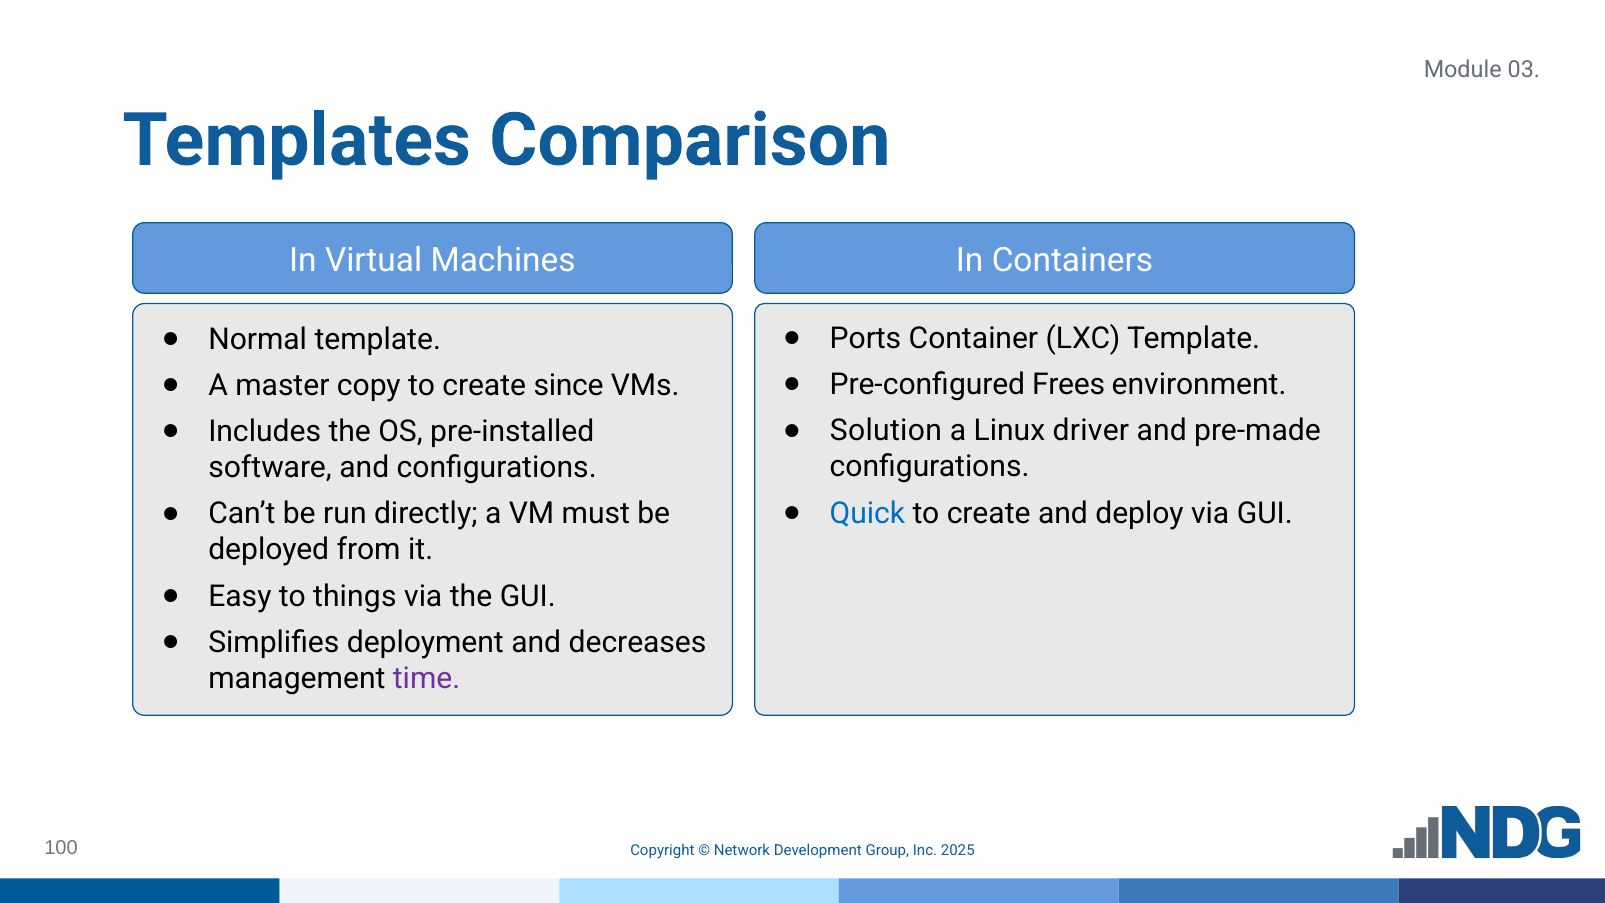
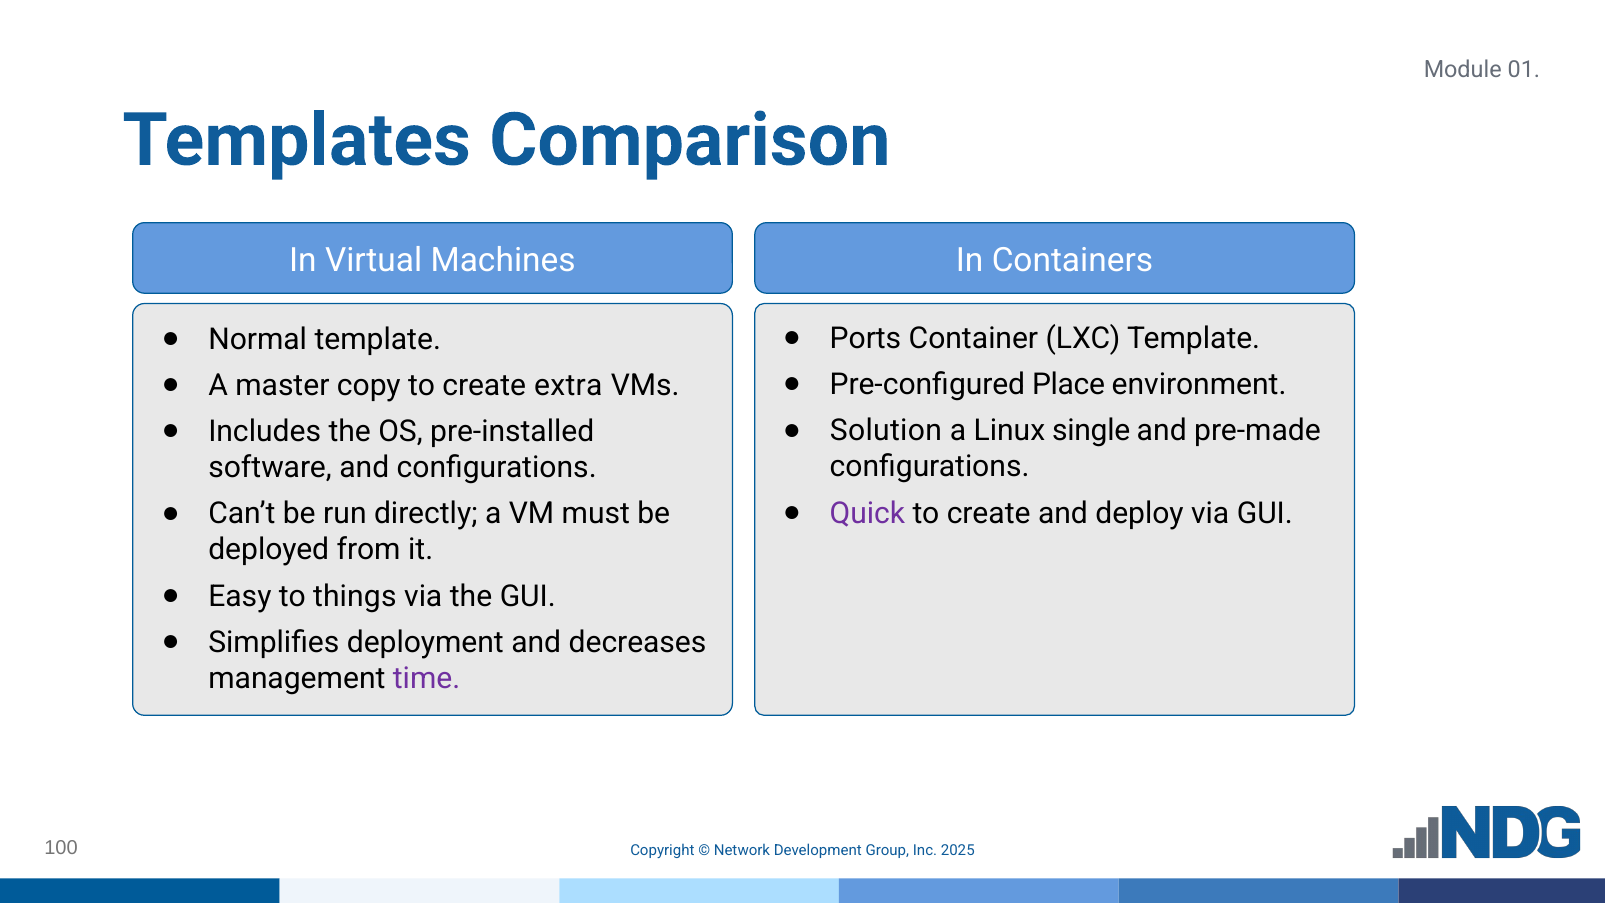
03: 03 -> 01 (1524, 70)
Frees: Frees -> Place (1069, 385)
since: since -> extra (568, 385)
driver: driver -> single (1091, 431)
Quick colour: blue -> purple (867, 513)
